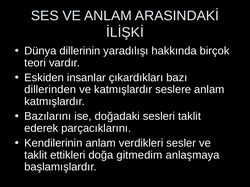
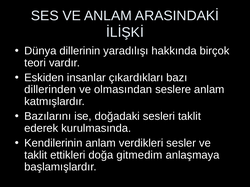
ve katmışlardır: katmışlardır -> olmasından (123, 90)
parçacıklarını: parçacıklarını -> kurulmasında (96, 129)
